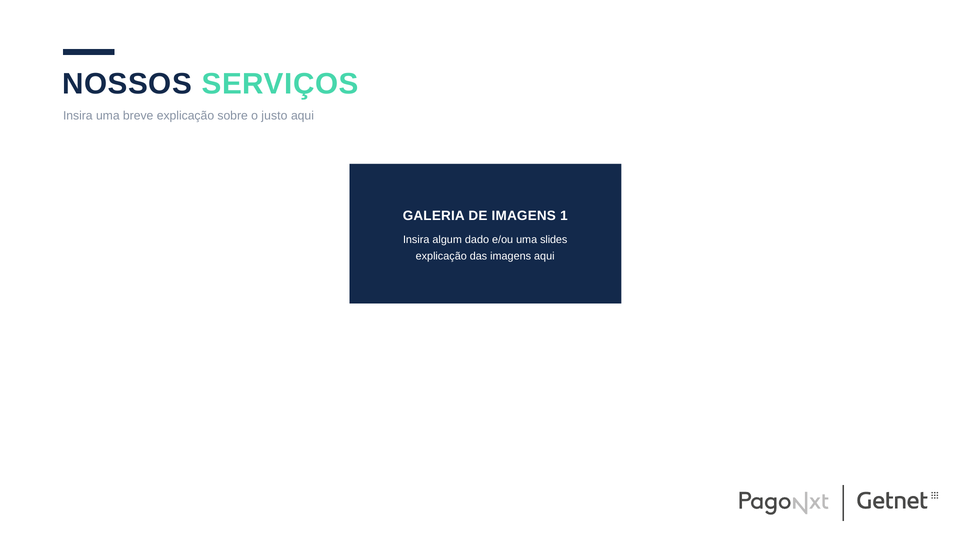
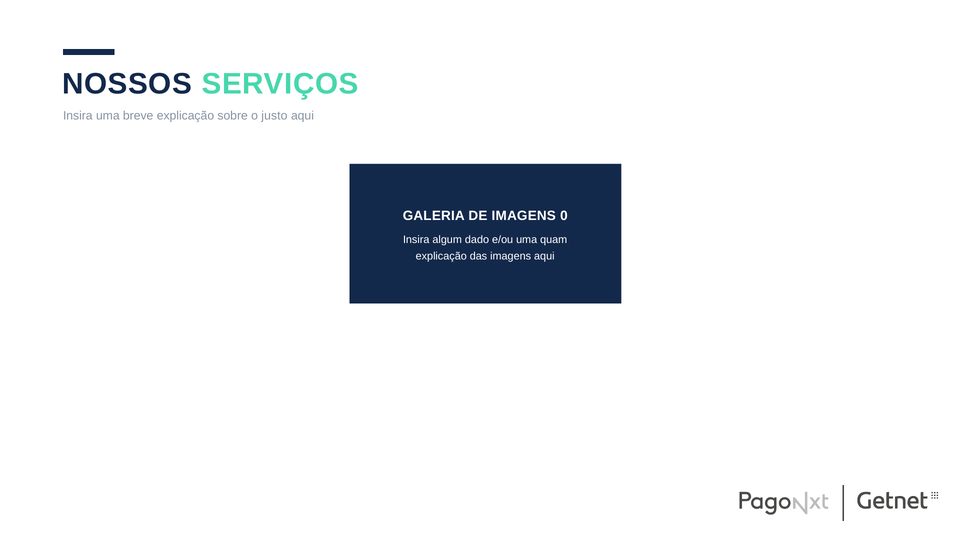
1: 1 -> 0 (564, 216)
slides: slides -> quam (554, 240)
